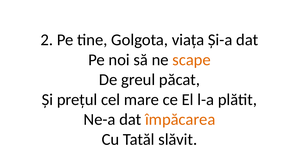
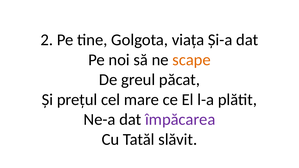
împăcarea colour: orange -> purple (180, 120)
